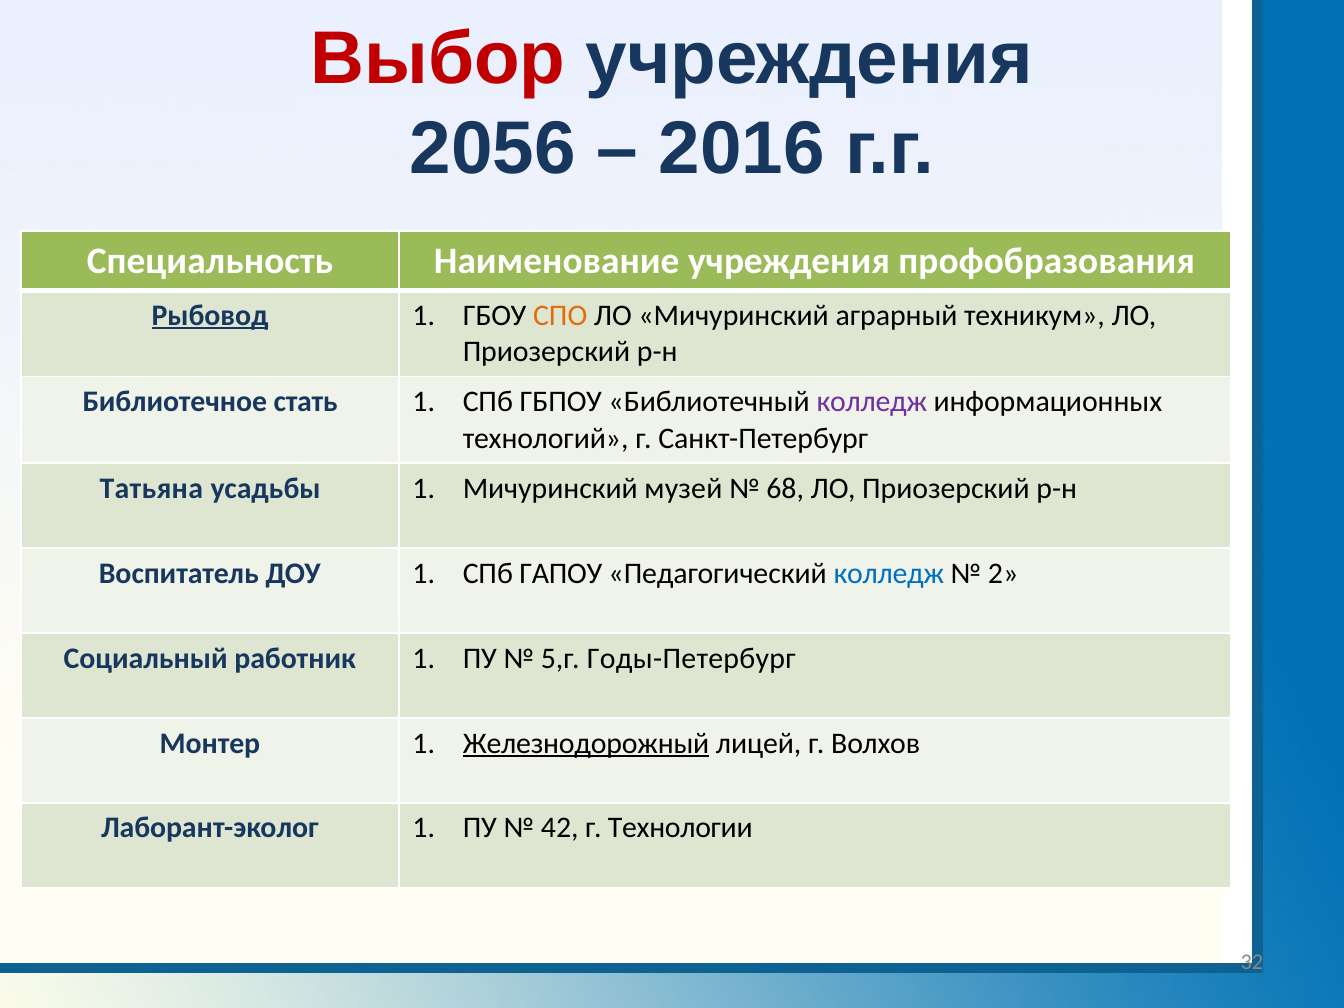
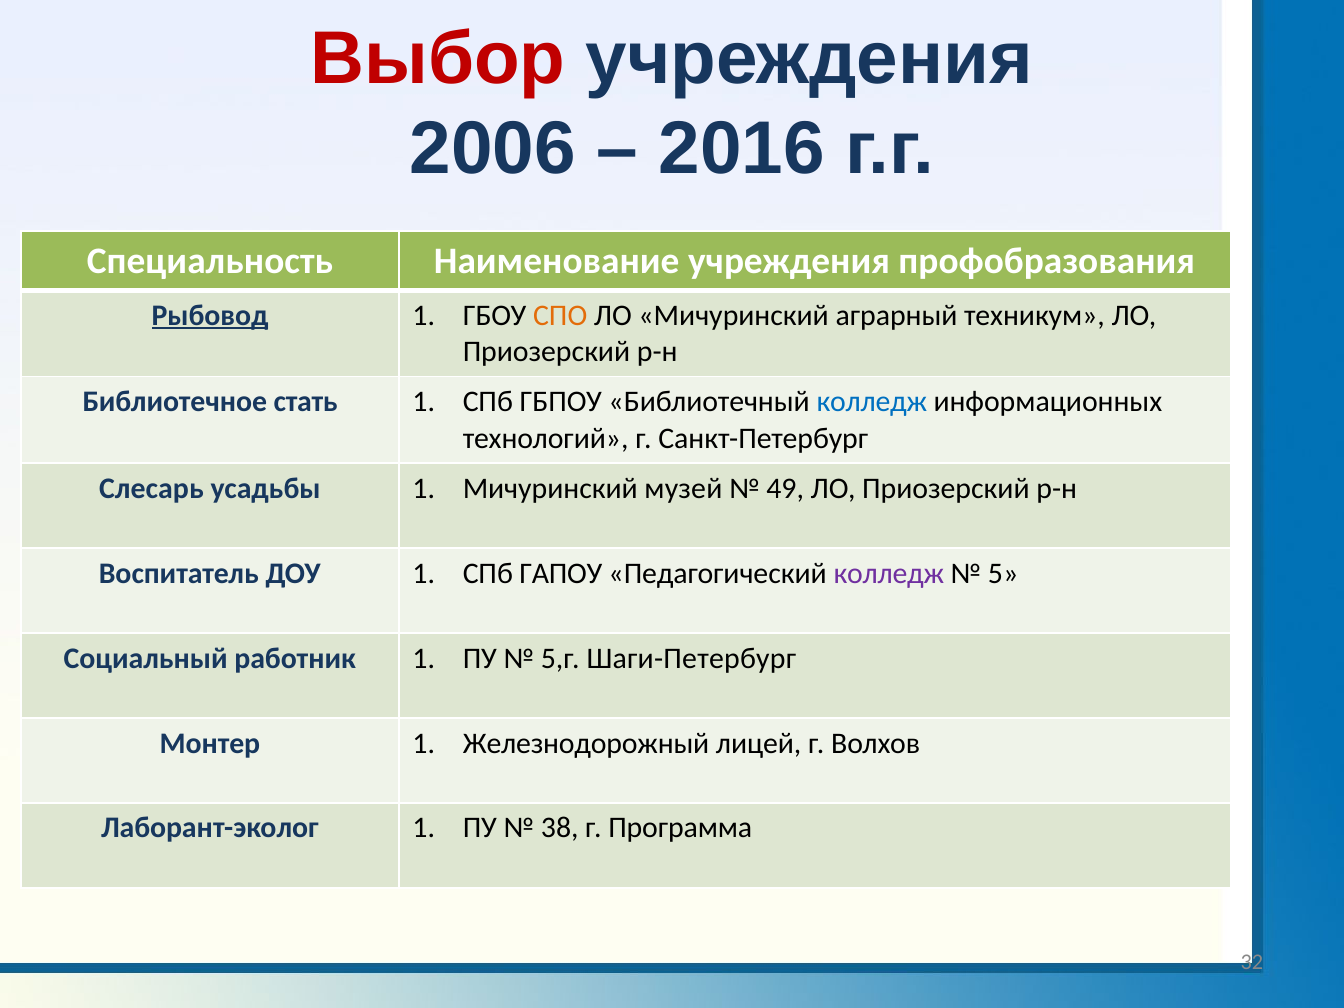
2056: 2056 -> 2006 (493, 149)
колледж colour: purple -> blue (872, 402)
Татьяна: Татьяна -> Слесарь (151, 488)
68: 68 -> 49 (785, 488)
колледж colour: blue -> purple (889, 573)
2: 2 -> 5 (1003, 573)
Годы-Петербург: Годы-Петербург -> Шаги-Петербург (691, 658)
Железнодорожный underline: present -> none (586, 743)
42: 42 -> 38 (560, 828)
Технологии: Технологии -> Программа (680, 828)
